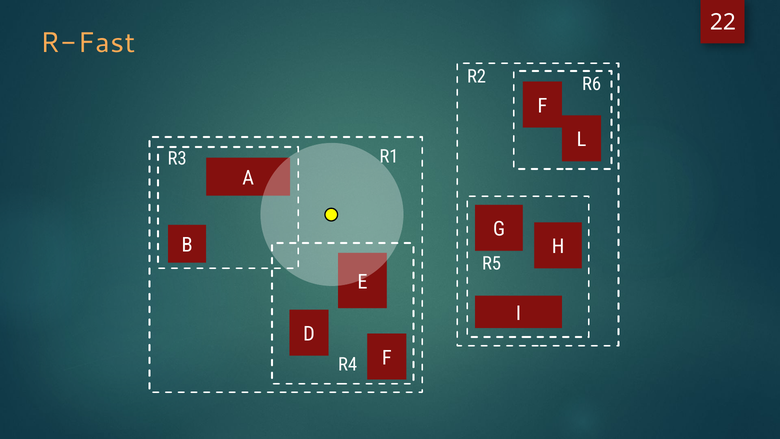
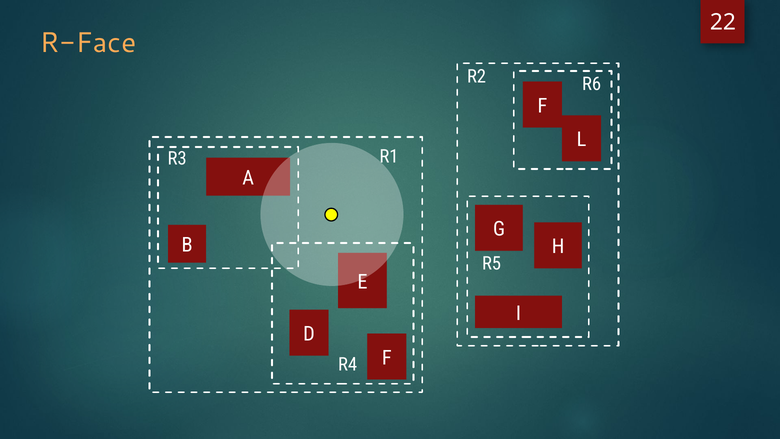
R-Fast: R-Fast -> R-Face (88, 43)
